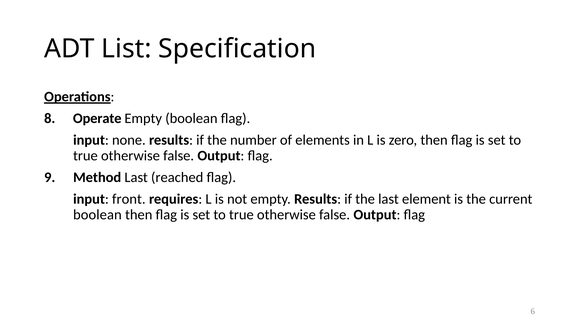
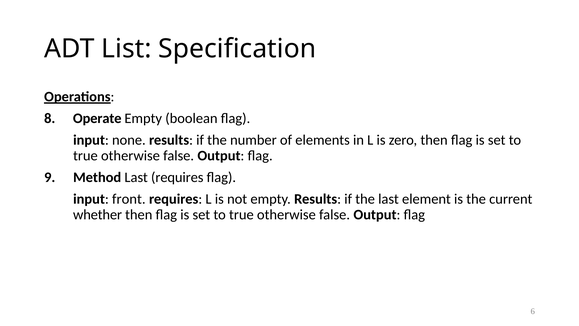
Last reached: reached -> requires (177, 177)
boolean: boolean -> whether (98, 214)
